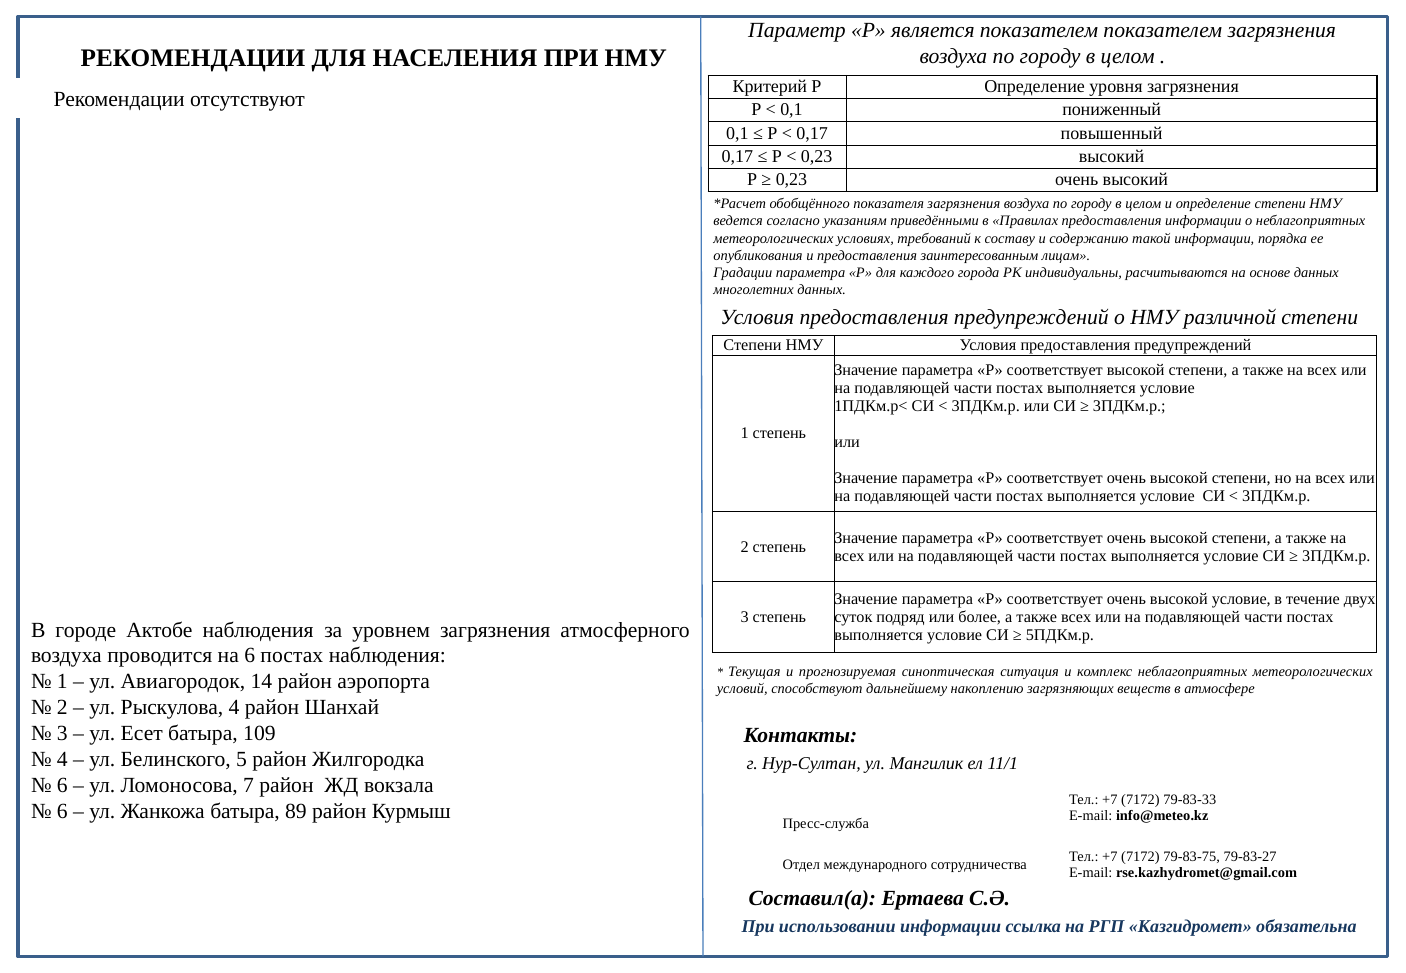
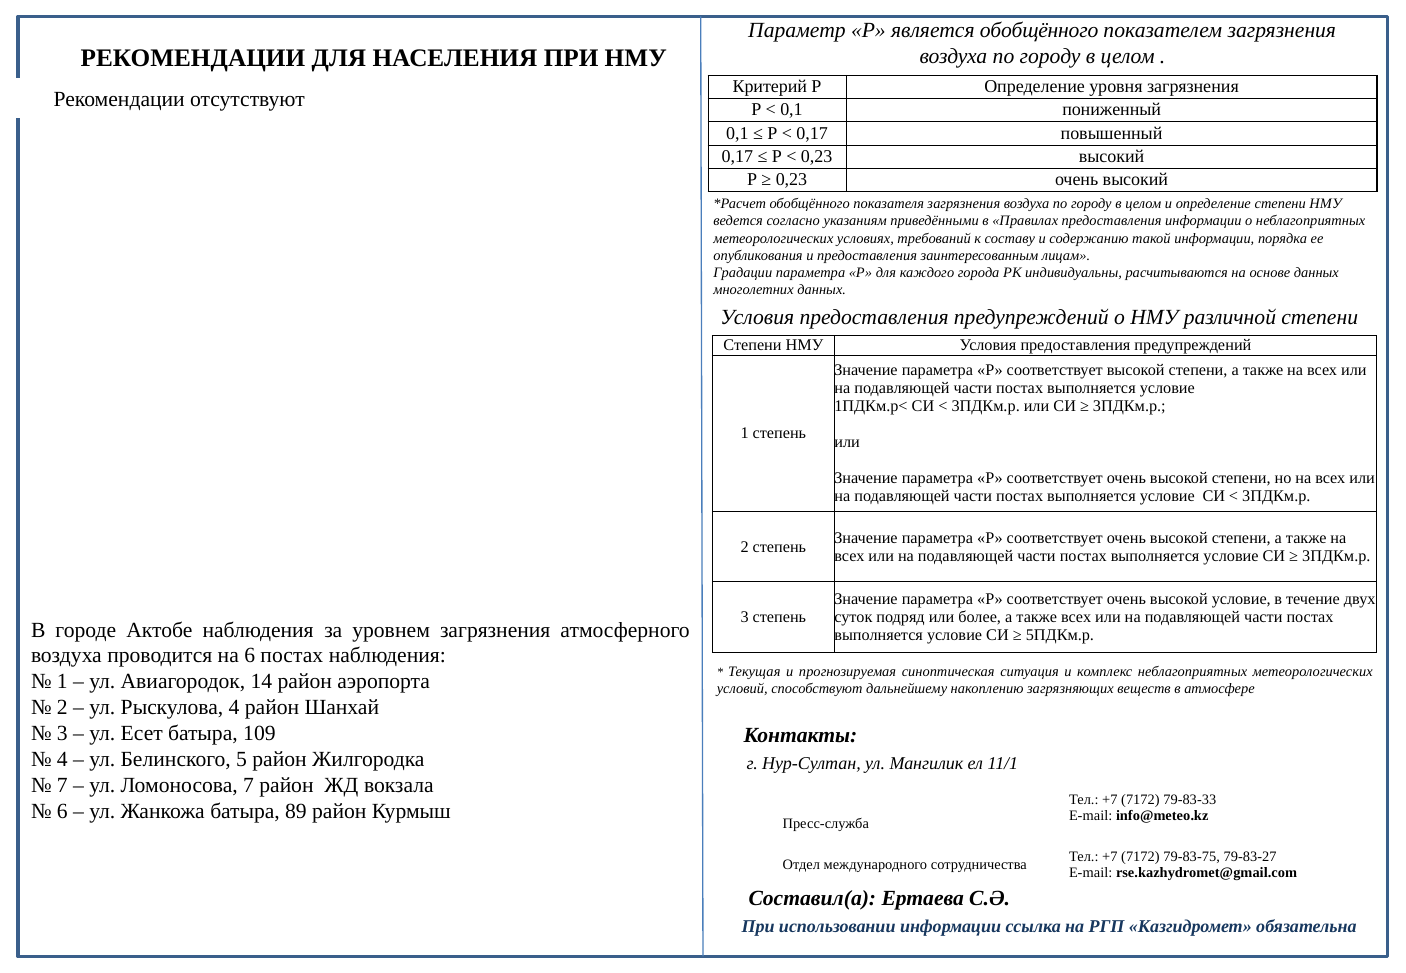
является показателем: показателем -> обобщённого (1039, 30)
6: 6 -> 7 (62, 786)
